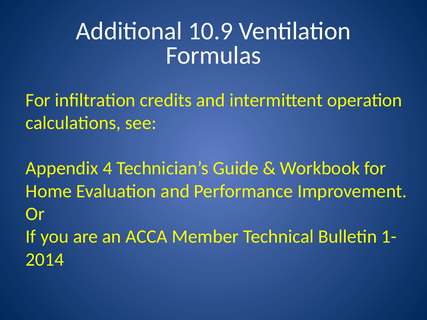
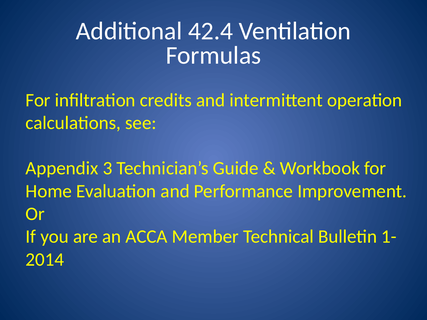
10.9: 10.9 -> 42.4 (211, 31)
4: 4 -> 3 (108, 169)
